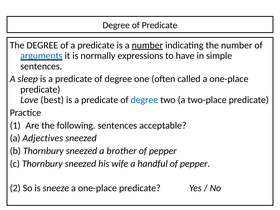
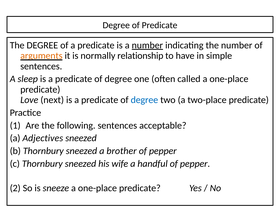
arguments colour: blue -> orange (41, 56)
expressions: expressions -> relationship (140, 56)
best: best -> next (52, 100)
